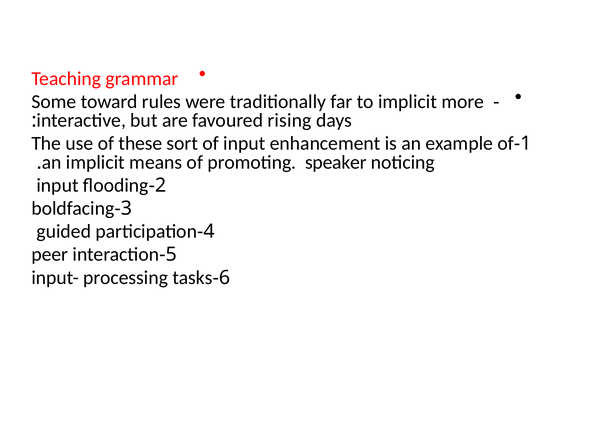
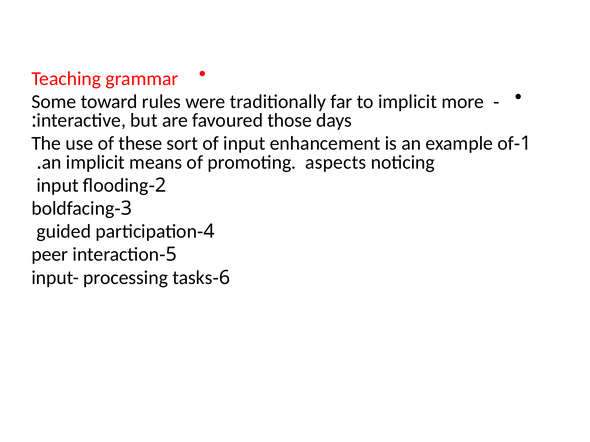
rising: rising -> those (290, 121)
speaker: speaker -> aspects (336, 163)
